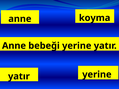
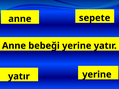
koyma: koyma -> sepete (95, 18)
